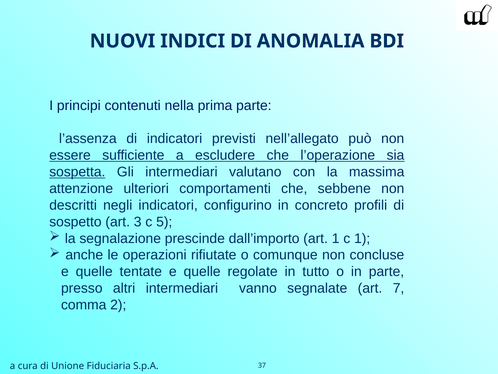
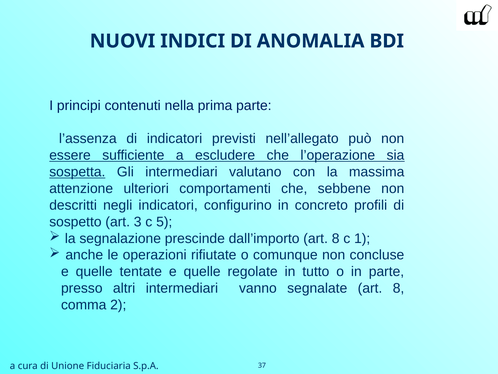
dall’importo art 1: 1 -> 8 (336, 238)
segnalate art 7: 7 -> 8 (399, 288)
